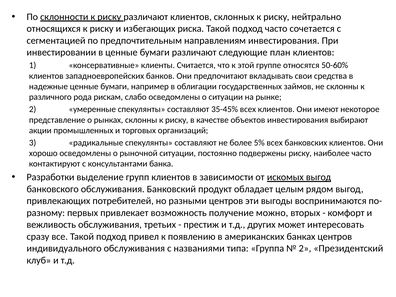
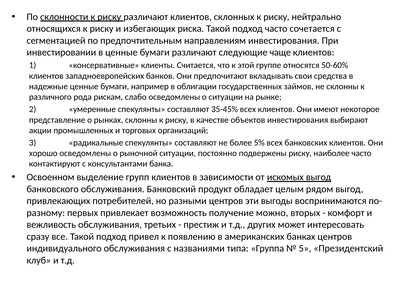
план: план -> чаще (280, 52)
Разработки: Разработки -> Освоенном (50, 177)
2: 2 -> 5 (305, 248)
